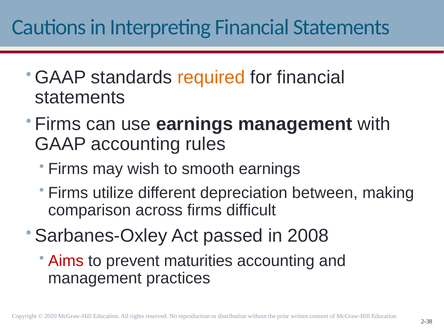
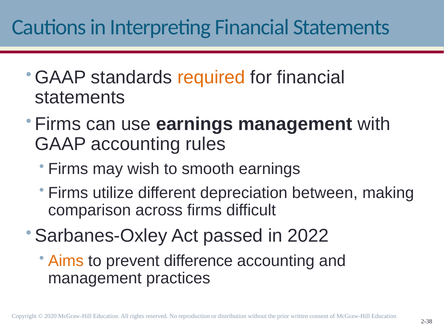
2008: 2008 -> 2022 (308, 236)
Aims colour: red -> orange (66, 261)
maturities: maturities -> difference (198, 261)
